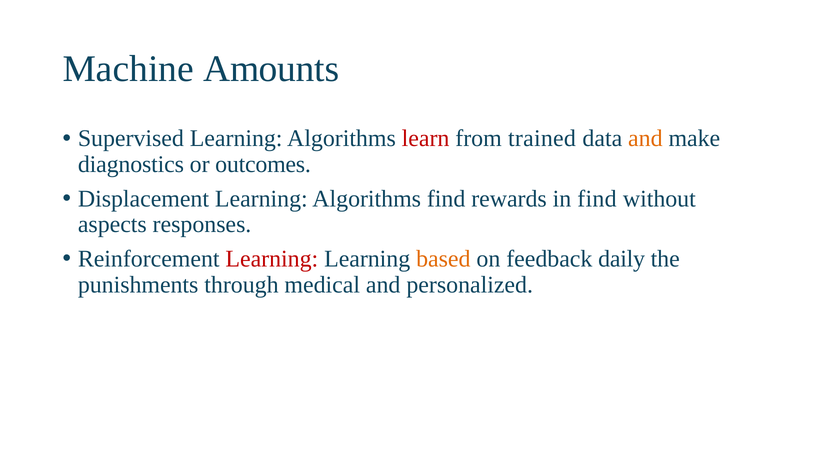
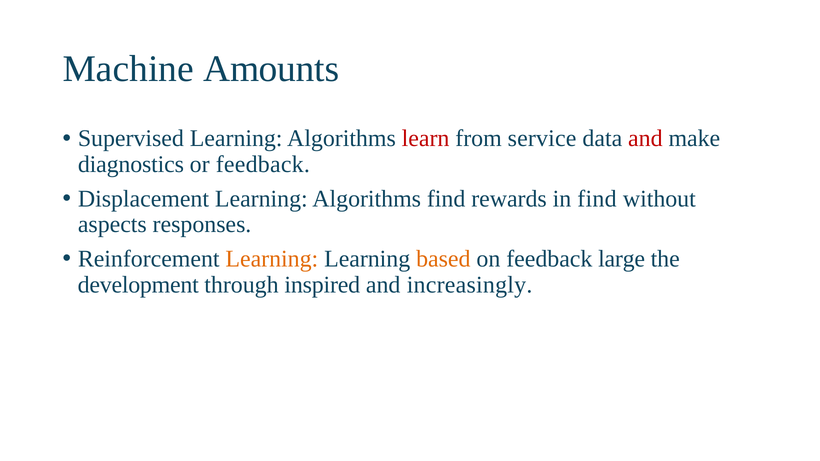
trained: trained -> service (542, 139)
and colour: orange -> red (645, 139)
or outcomes: outcomes -> feedback (263, 164)
Learning colour: red -> orange (272, 259)
daily: daily -> large (622, 259)
punishments: punishments -> development (138, 285)
medical: medical -> inspired (322, 285)
personalized: personalized -> increasingly (470, 285)
